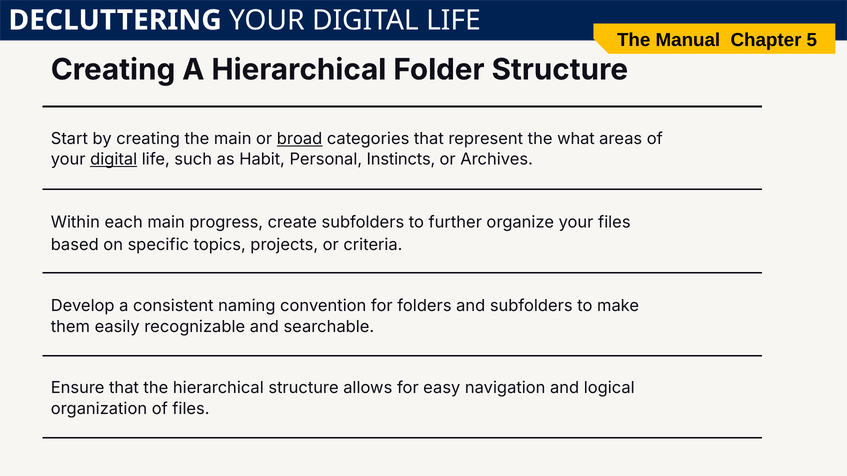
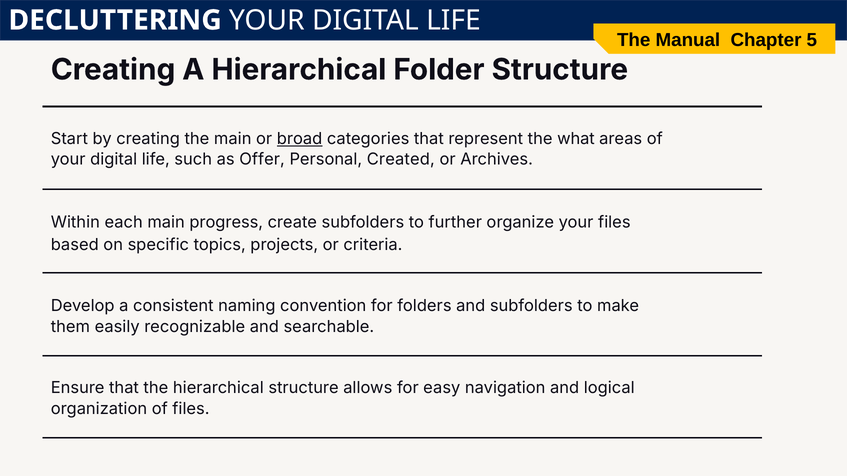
digital underline: present -> none (114, 160)
Habit: Habit -> Offer (262, 160)
Instincts: Instincts -> Created (401, 160)
